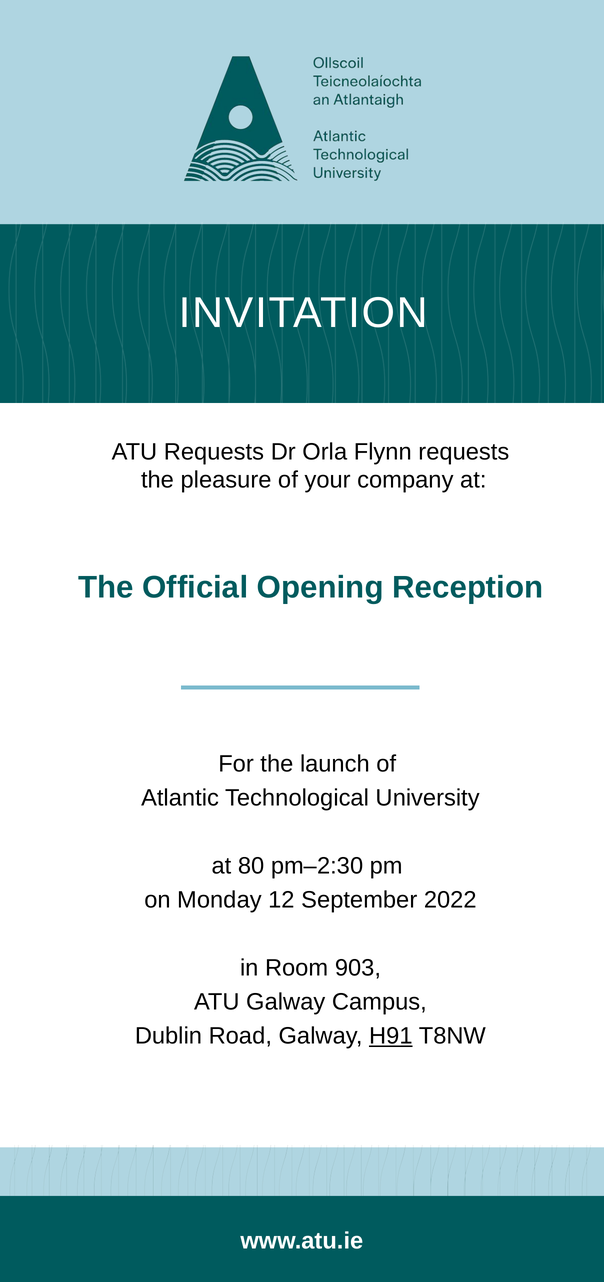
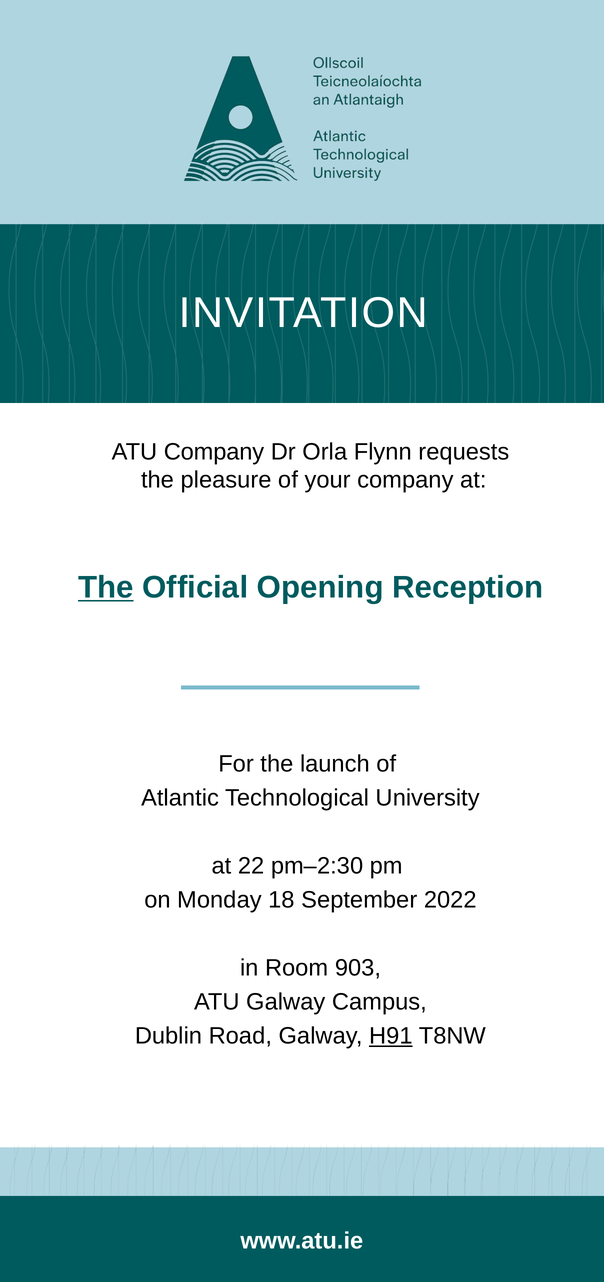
ATU Requests: Requests -> Company (214, 452)
The underline: none -> present (106, 587)
80: 80 -> 22 (251, 865)
12: 12 -> 18 (281, 899)
